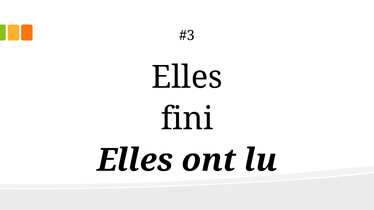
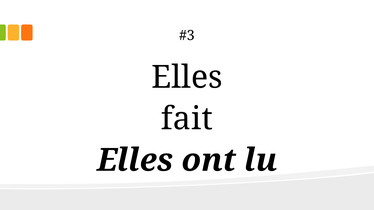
fini: fini -> fait (187, 119)
